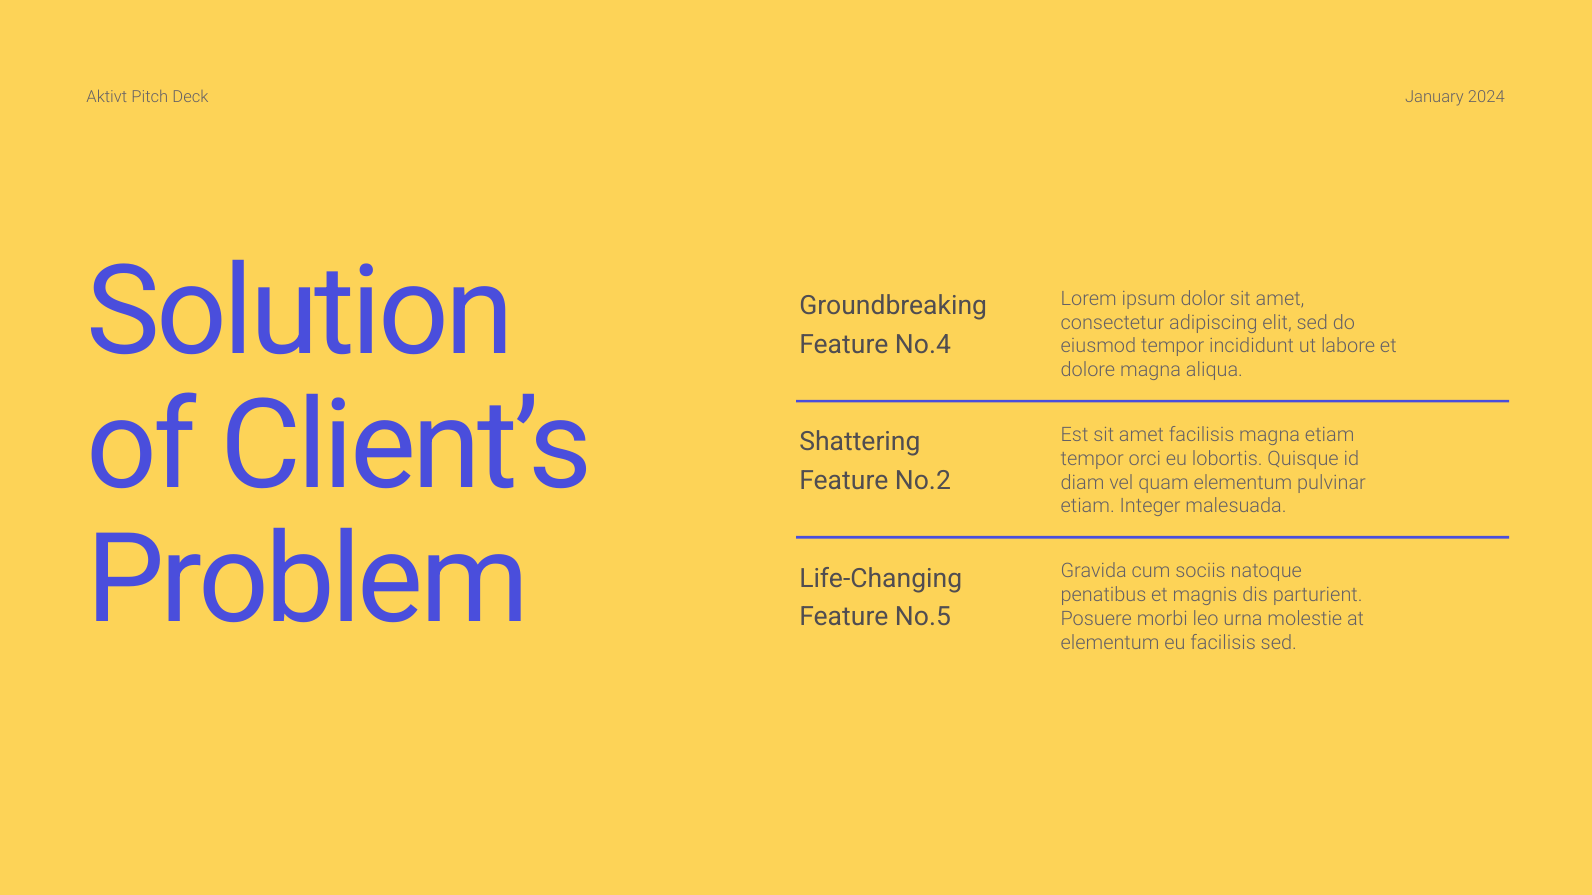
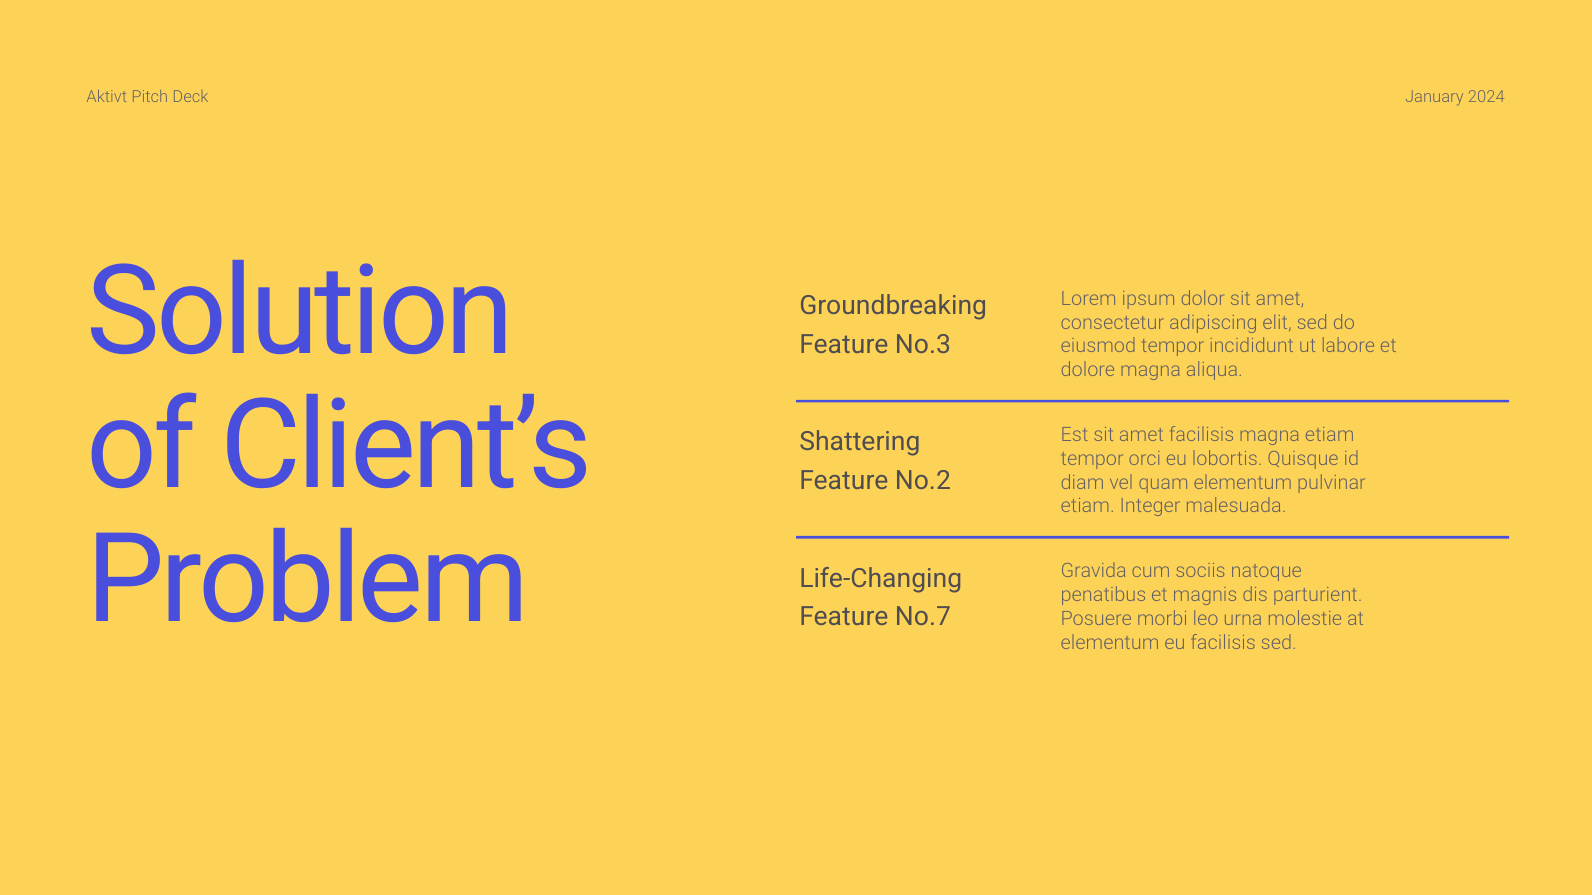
No.4: No.4 -> No.3 (923, 344)
No.5: No.5 -> No.7 (923, 617)
